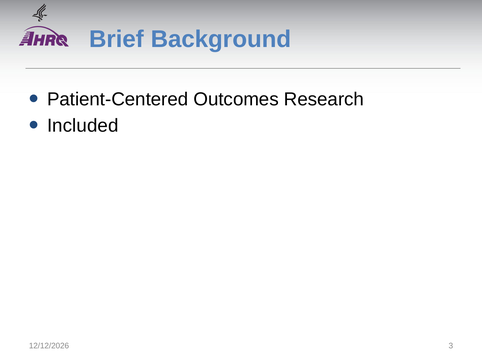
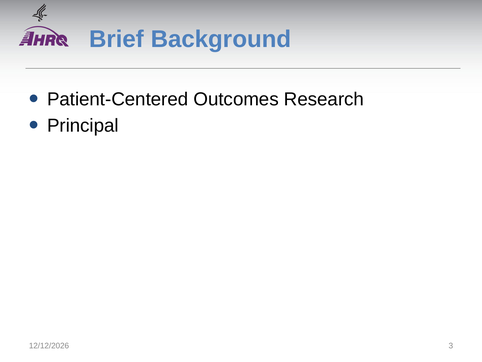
Included: Included -> Principal (83, 126)
